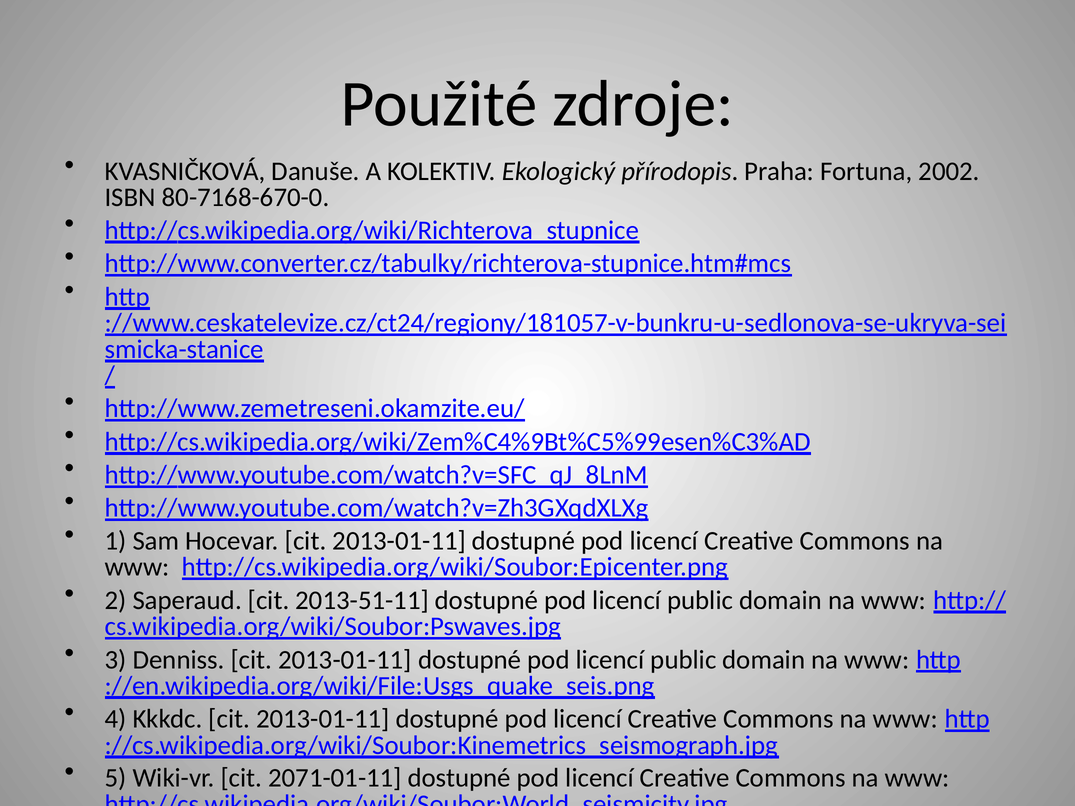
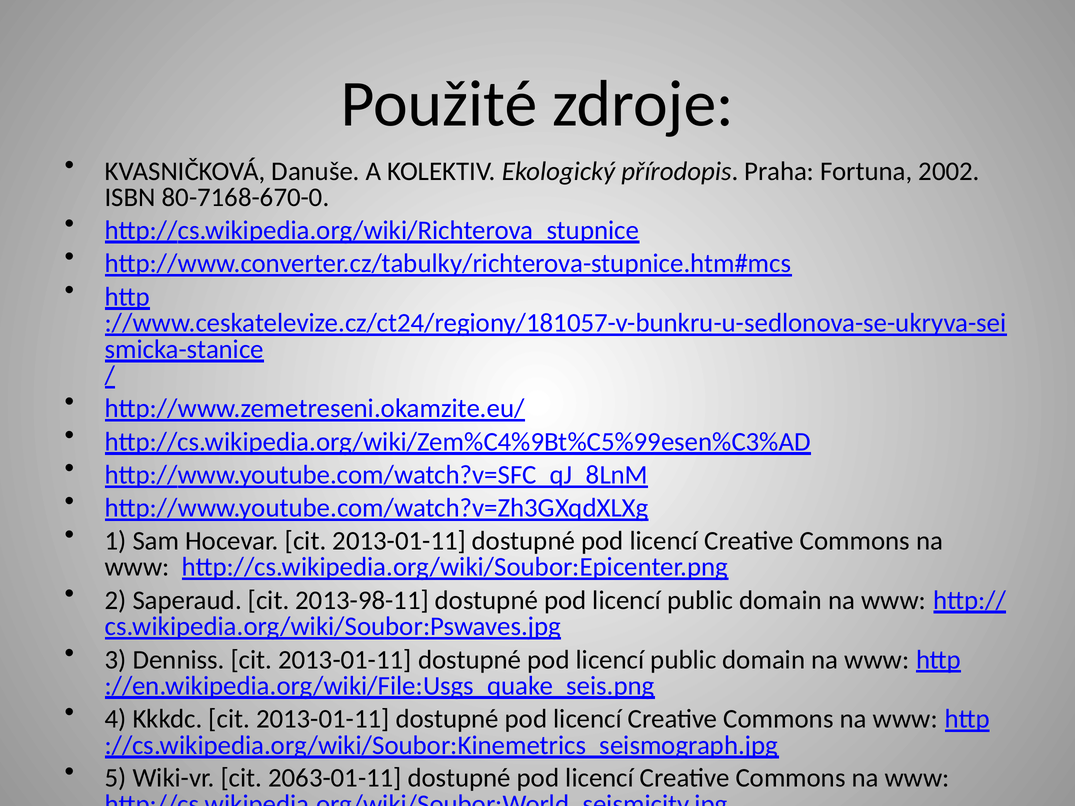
2013-51-11: 2013-51-11 -> 2013-98-11 (362, 600)
2071-01-11: 2071-01-11 -> 2063-01-11 (335, 778)
